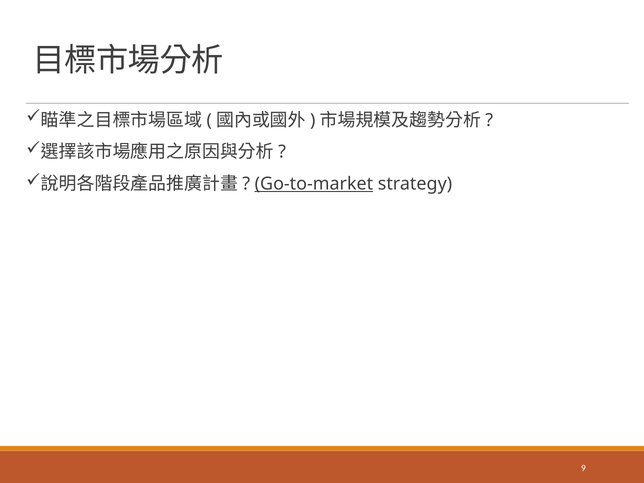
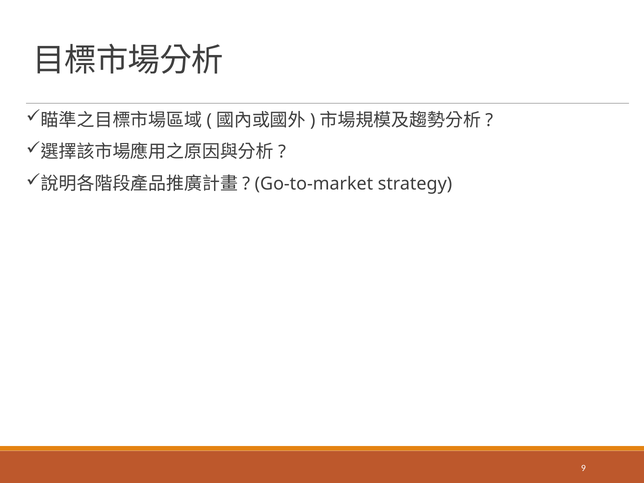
Go-to-market underline: present -> none (314, 184)
